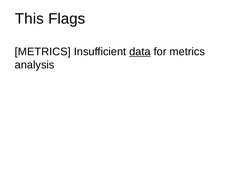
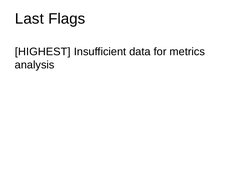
This: This -> Last (29, 19)
METRICS: METRICS -> HIGHEST (43, 52)
data underline: present -> none (140, 52)
